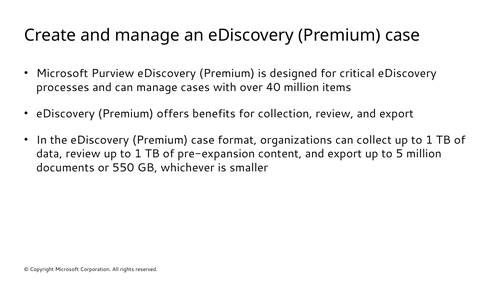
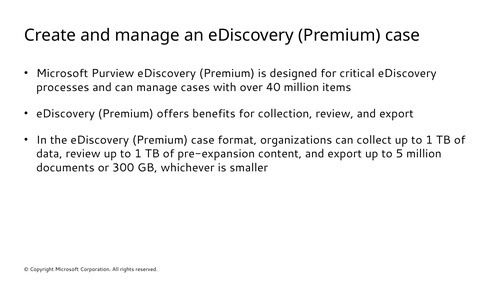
550: 550 -> 300 (123, 168)
